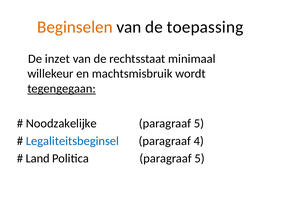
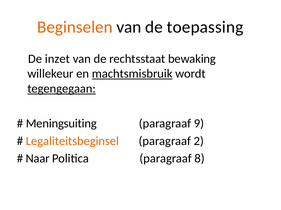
minimaal: minimaal -> bewaking (192, 59)
machtsmisbruik underline: none -> present (132, 74)
Noodzakelijke: Noodzakelijke -> Meningsuiting (61, 124)
5: 5 -> 9 (199, 124)
Legaliteitsbeginsel colour: blue -> orange (72, 141)
4: 4 -> 2 (199, 141)
Land: Land -> Naar (38, 159)
Politica paragraaf 5: 5 -> 8 (200, 159)
